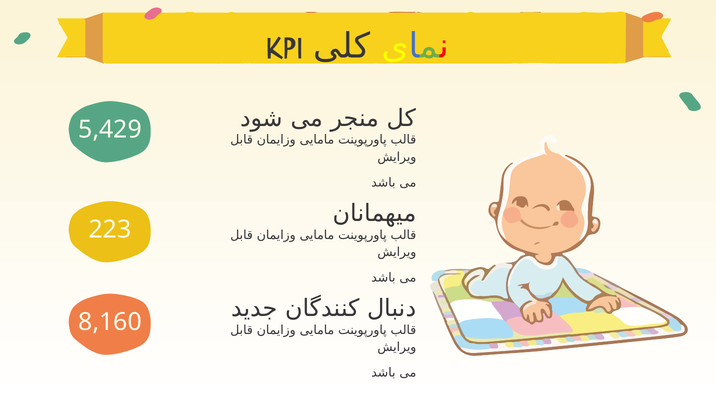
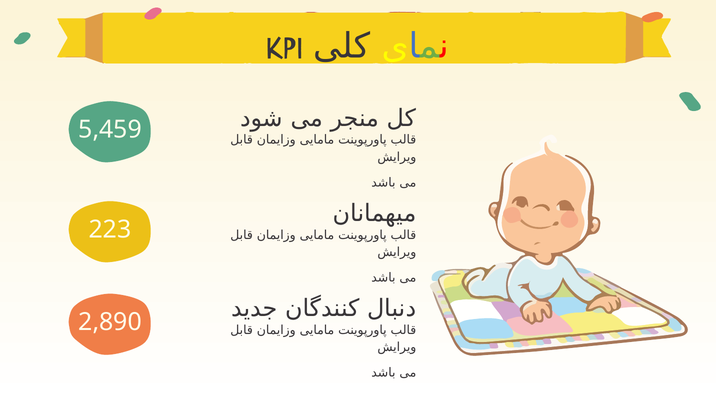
5,429: 5,429 -> 5,459 (110, 129)
8,160: 8,160 -> 2,890 (110, 322)
